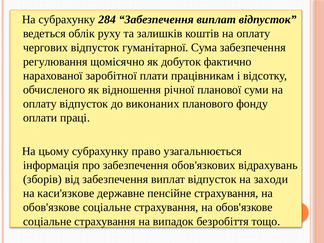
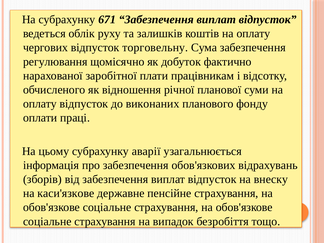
284: 284 -> 671 (107, 20)
гуманітарної: гуманітарної -> торговельну (155, 48)
право: право -> аварії (146, 151)
заходи: заходи -> внеску (271, 179)
